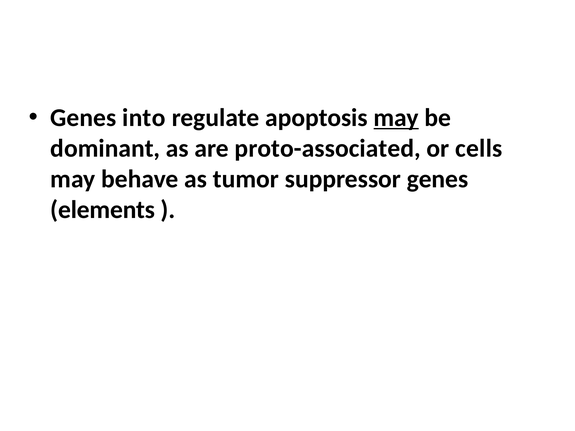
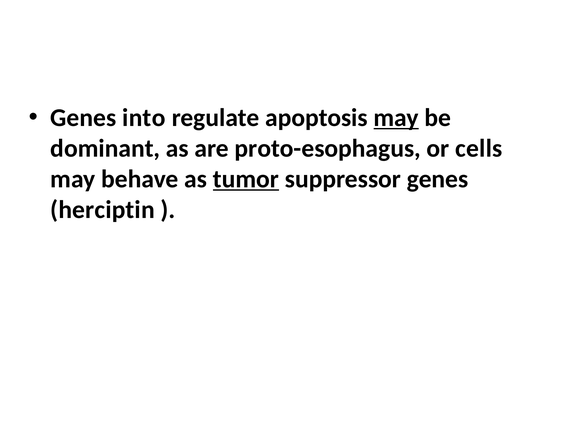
proto-associated: proto-associated -> proto-esophagus (328, 148)
tumor underline: none -> present (246, 179)
elements: elements -> herciptin (103, 210)
